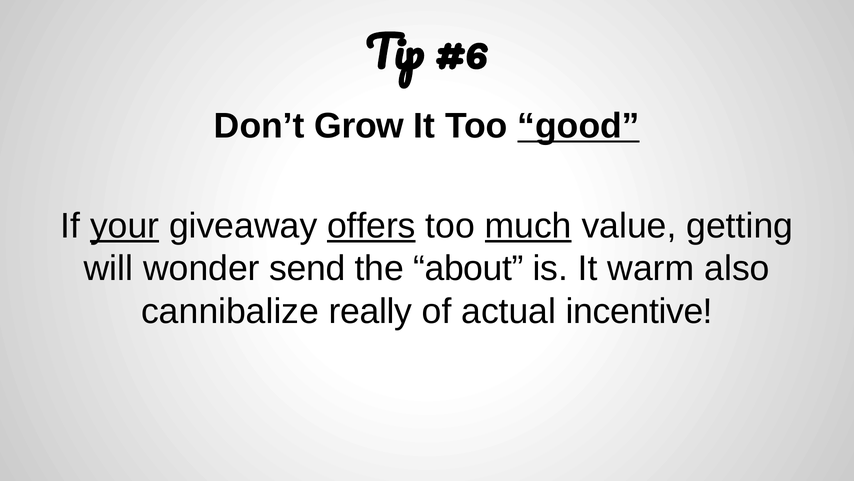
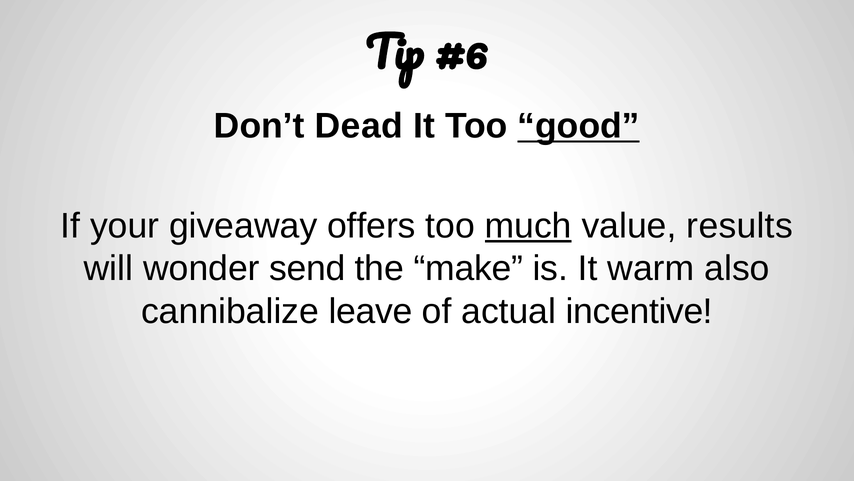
Grow: Grow -> Dead (359, 126)
your underline: present -> none (125, 226)
offers underline: present -> none (371, 226)
getting: getting -> results (740, 226)
about: about -> make (468, 268)
really: really -> leave (371, 311)
